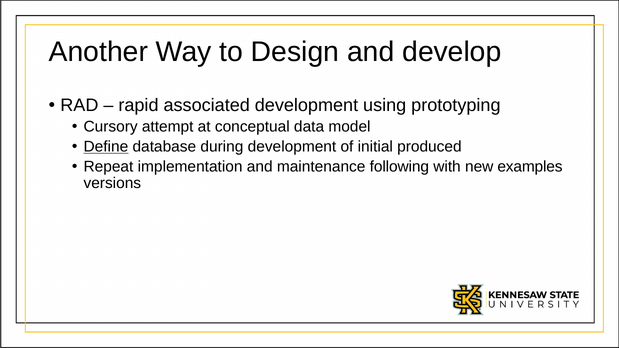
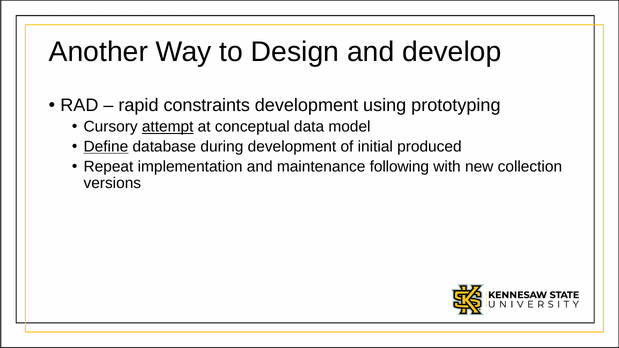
associated: associated -> constraints (207, 105)
attempt underline: none -> present (168, 127)
examples: examples -> collection (530, 167)
